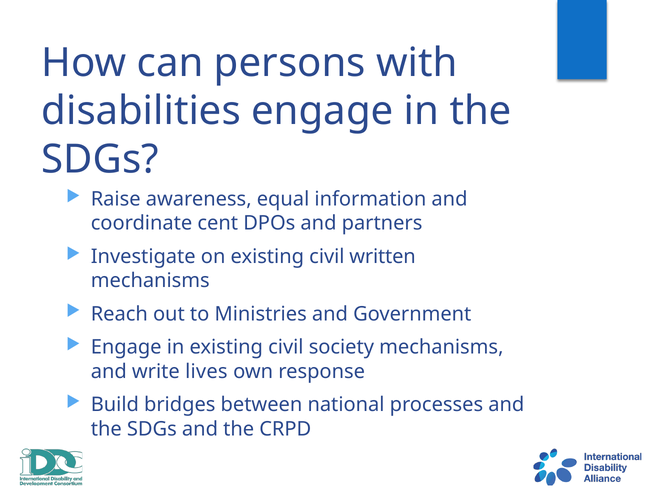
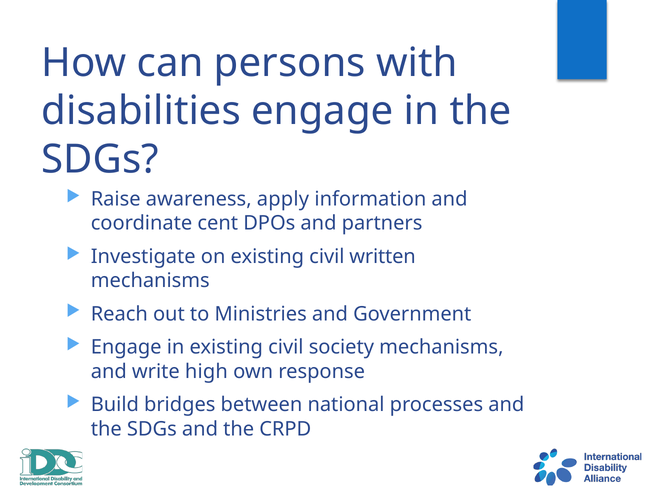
equal: equal -> apply (283, 199)
lives: lives -> high (206, 371)
